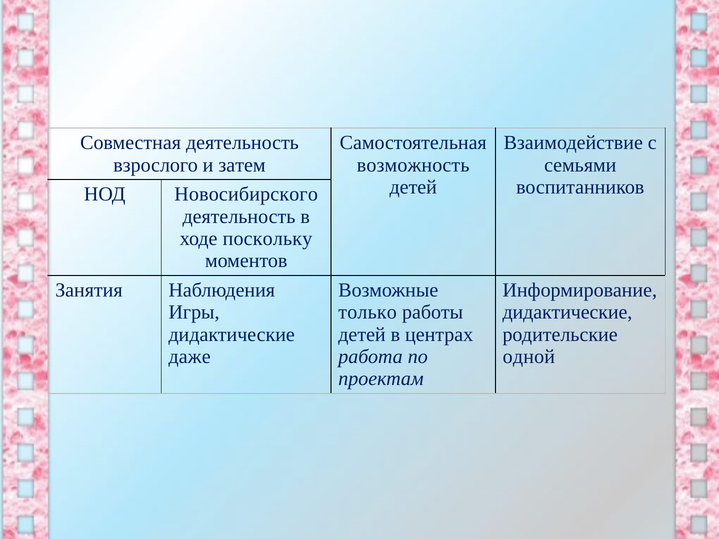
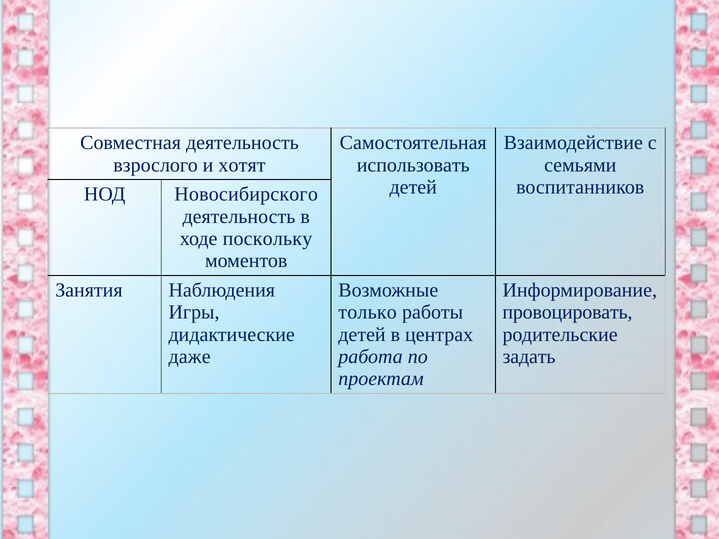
затем: затем -> хотят (242, 165)
возможность: возможность -> использовать (413, 165)
дидактические: дидактические -> провоцировать (567, 313)
одной: одной -> задать (529, 357)
